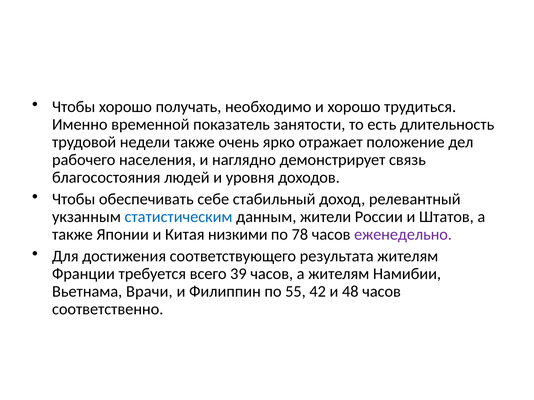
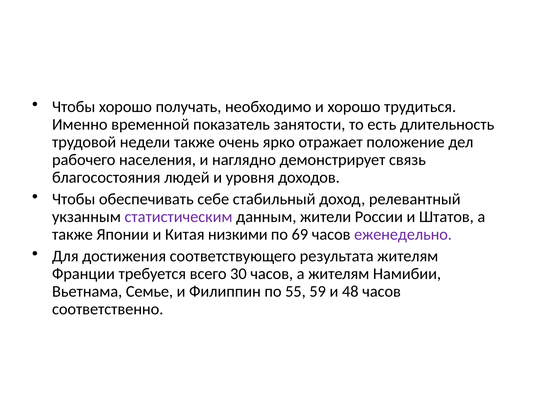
статистическим colour: blue -> purple (179, 217)
78: 78 -> 69 (300, 235)
39: 39 -> 30 (238, 274)
Врачи: Врачи -> Семье (149, 292)
42: 42 -> 59 (318, 292)
